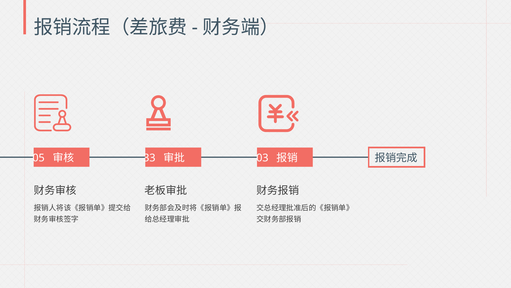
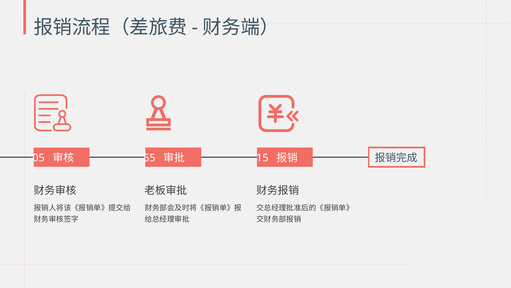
33: 33 -> 55 (149, 158)
03: 03 -> 15 (262, 158)
